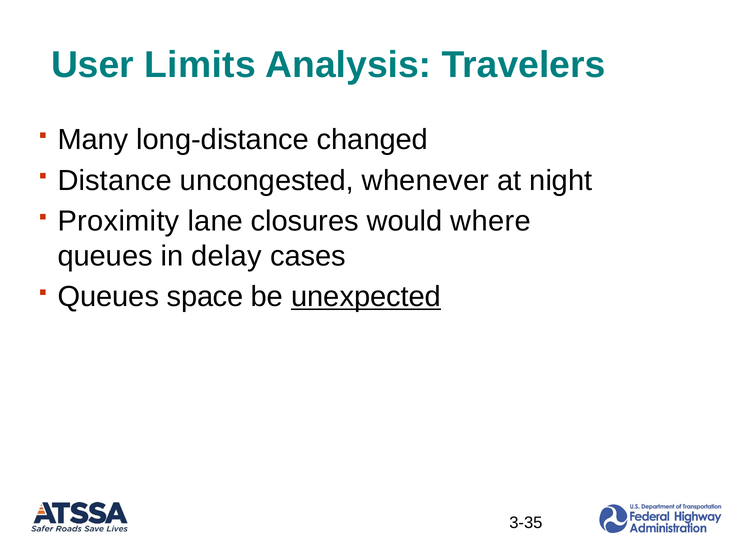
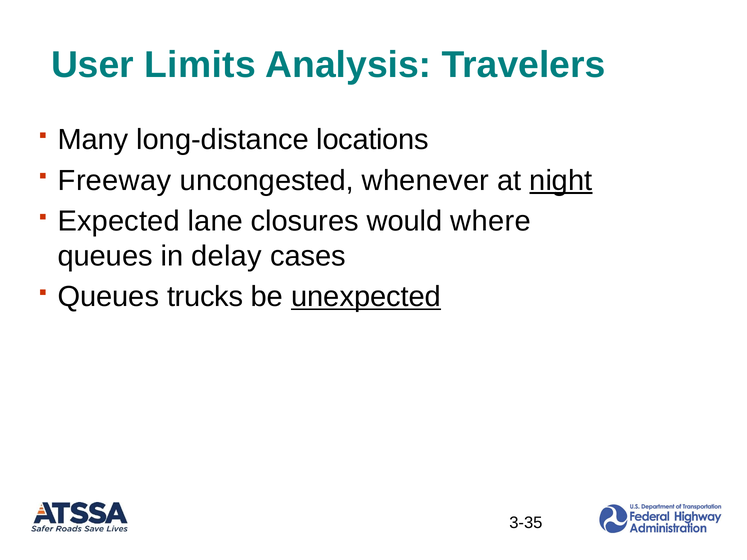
changed: changed -> locations (373, 140)
Distance: Distance -> Freeway (115, 181)
night underline: none -> present (561, 181)
Proximity: Proximity -> Expected (119, 221)
space: space -> trucks (205, 297)
